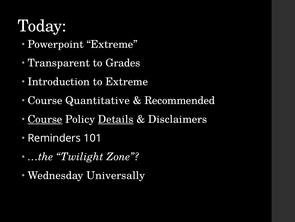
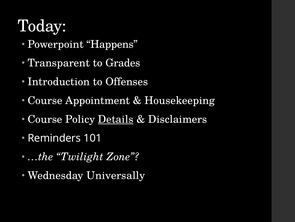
Powerpoint Extreme: Extreme -> Happens (112, 44)
to Extreme: Extreme -> Offenses (127, 82)
Quantitative: Quantitative -> Appointment (98, 100)
Recommended: Recommended -> Housekeeping (180, 100)
Course underline: present -> none (45, 119)
